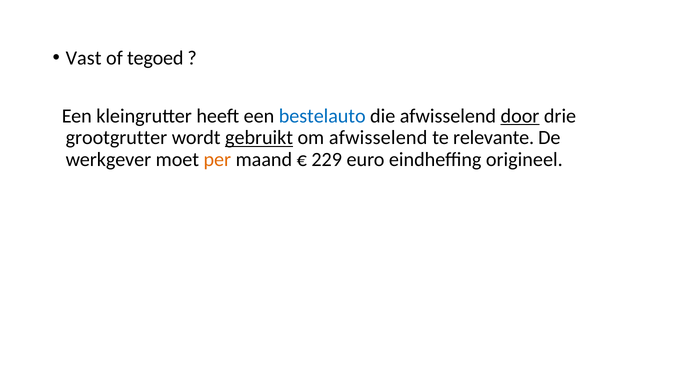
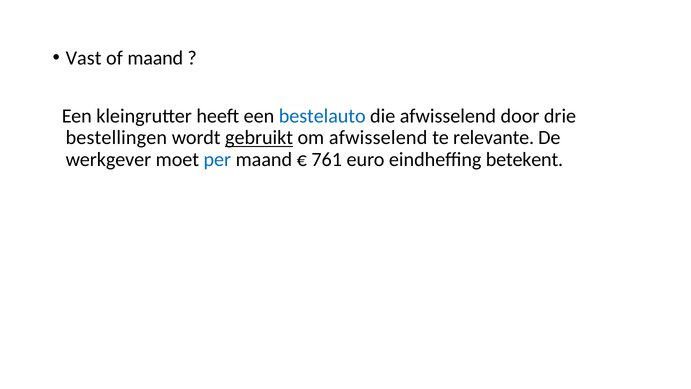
of tegoed: tegoed -> maand (155, 58)
door underline: present -> none (520, 116)
grootgrutter: grootgrutter -> bestellingen (116, 138)
per colour: orange -> blue (217, 159)
229: 229 -> 761 (327, 159)
origineel: origineel -> betekent (524, 159)
